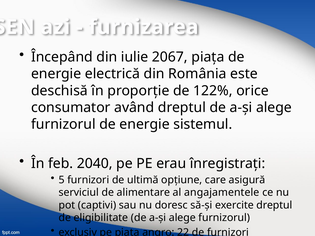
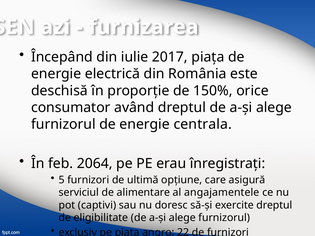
2067: 2067 -> 2017 (170, 57)
122%: 122% -> 150% (213, 91)
sistemul: sistemul -> centrala (203, 124)
2040: 2040 -> 2064 (95, 164)
